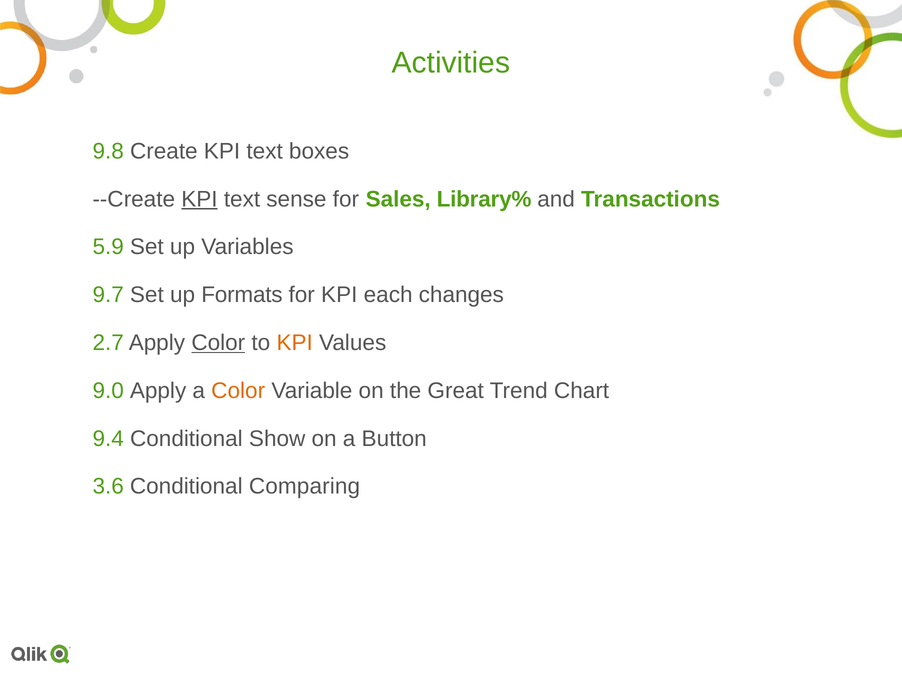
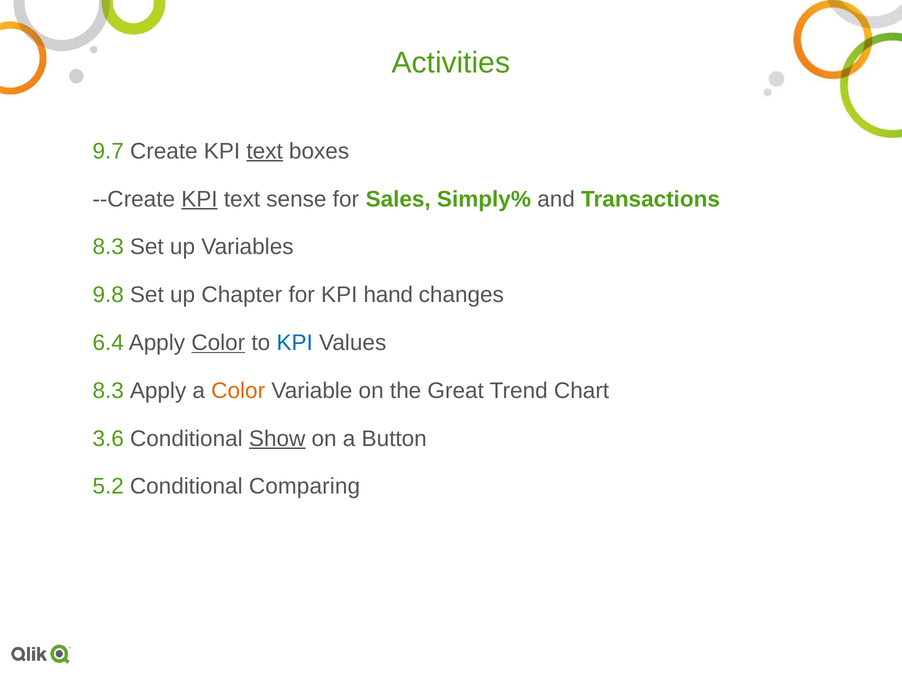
9.8: 9.8 -> 9.7 (108, 151)
text underline: none -> present (265, 151)
Library%: Library% -> Simply% (484, 199)
5.9: 5.9 -> 8.3 (108, 247)
9.7: 9.7 -> 9.8 (108, 295)
Formats: Formats -> Chapter (242, 295)
each: each -> hand (388, 295)
2.7: 2.7 -> 6.4 (108, 343)
KPI colour: orange -> blue (295, 343)
9.0: 9.0 -> 8.3 (108, 390)
9.4: 9.4 -> 3.6 (108, 438)
Show underline: none -> present (277, 438)
3.6: 3.6 -> 5.2 (108, 486)
